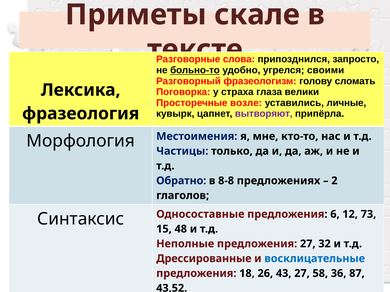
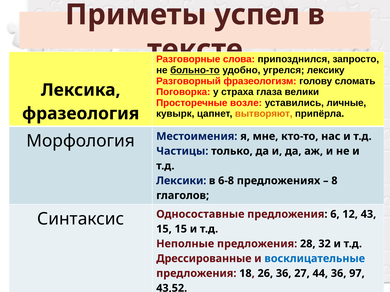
скале: скале -> успел (257, 15)
своими: своими -> лексику (326, 70)
вытворяют colour: purple -> orange (264, 114)
Обратно: Обратно -> Лексики (181, 181)
8-8: 8-8 -> 6-8 (226, 181)
2: 2 -> 8 (334, 181)
73: 73 -> 43 (368, 215)
15 48: 48 -> 15 (181, 229)
предложения 27: 27 -> 28 (308, 244)
26 43: 43 -> 36 (284, 274)
58: 58 -> 44 (320, 274)
87: 87 -> 97 (357, 274)
